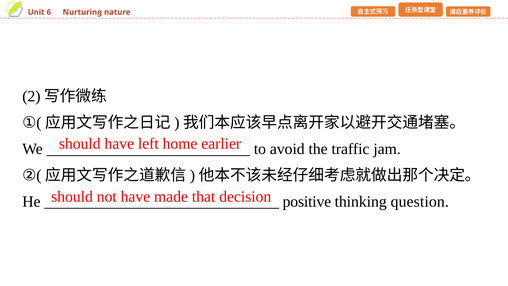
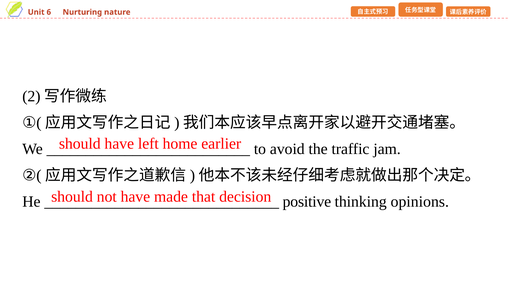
question: question -> opinions (420, 202)
